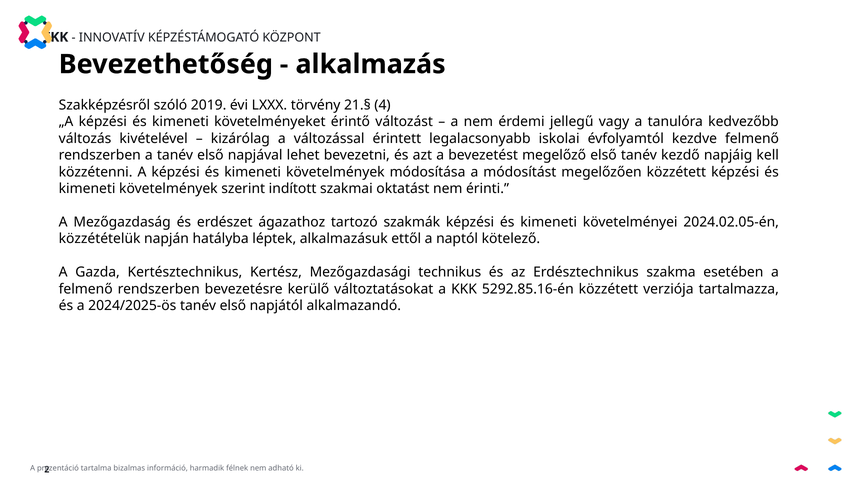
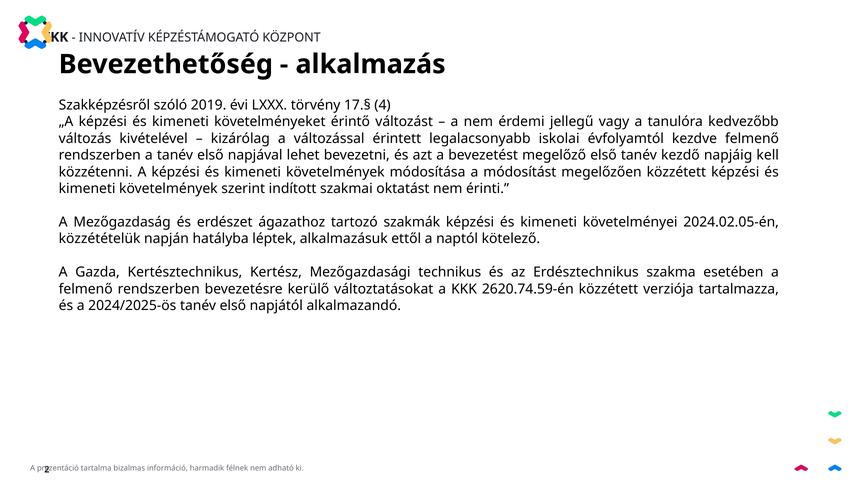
21.§: 21.§ -> 17.§ (357, 105)
5292.85.16-én: 5292.85.16-én -> 2620.74.59-én (528, 289)
